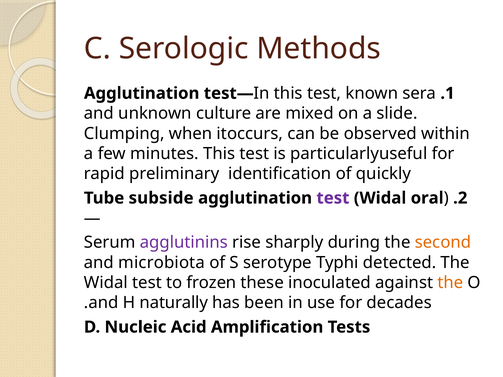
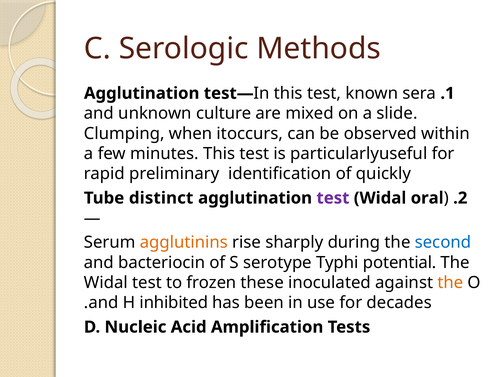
subside: subside -> distinct (161, 198)
agglutinins colour: purple -> orange (184, 243)
second colour: orange -> blue (443, 243)
microbiota: microbiota -> bacteriocin (162, 263)
detected: detected -> potential (400, 263)
naturally: naturally -> inhibited (174, 303)
